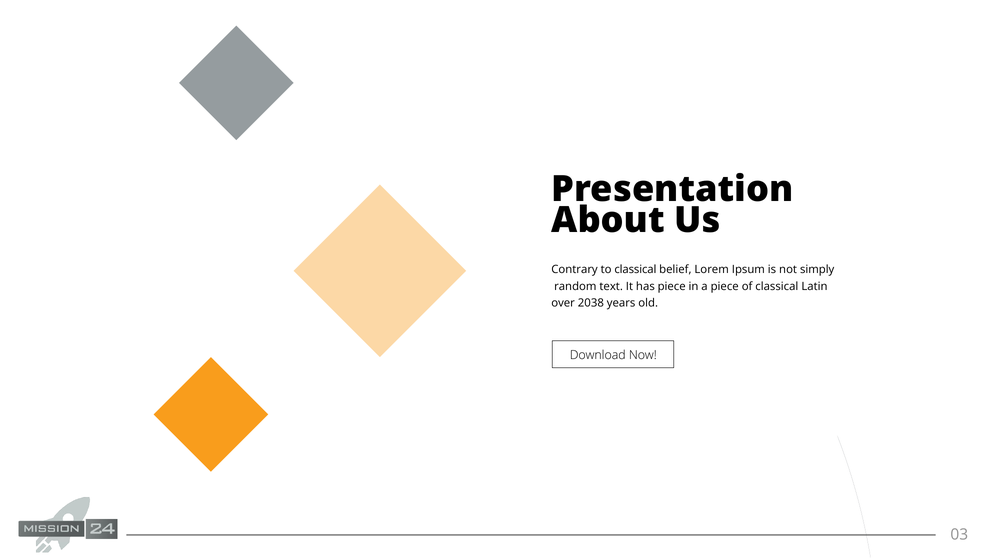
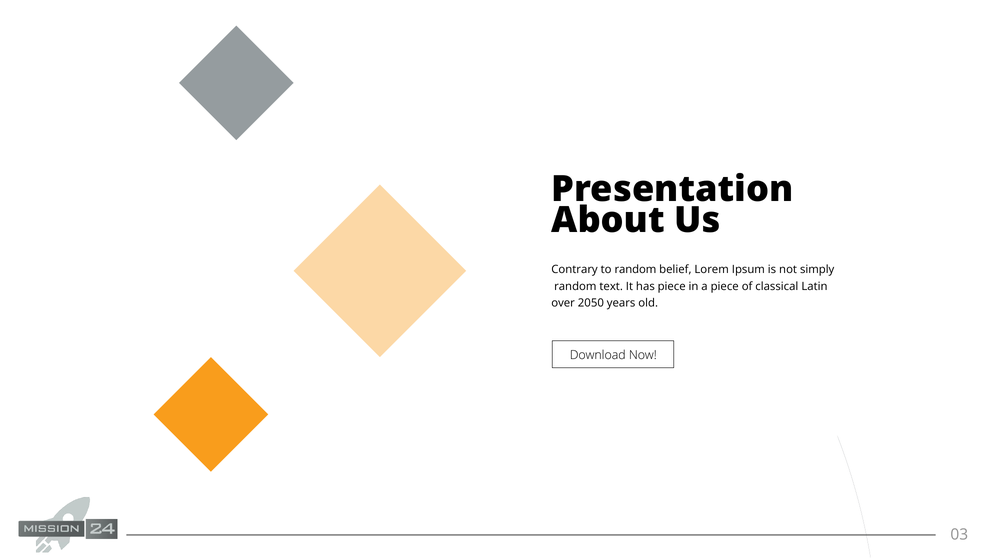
to classical: classical -> random (635, 270)
2038: 2038 -> 2050 (591, 303)
